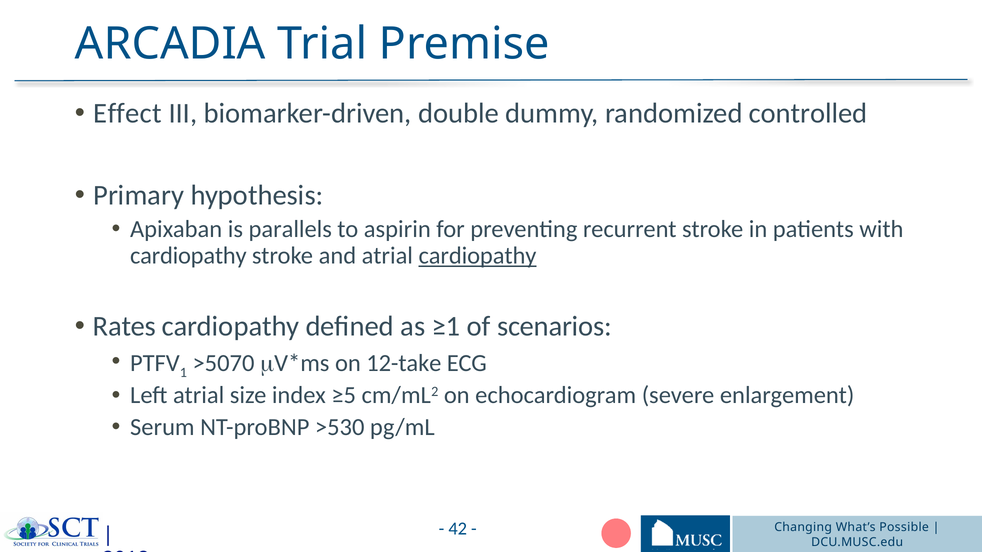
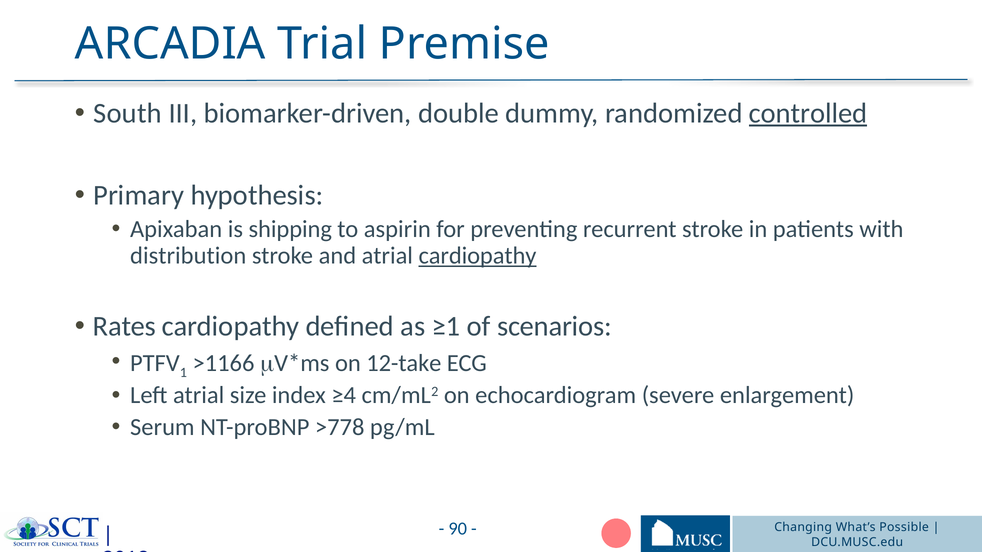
Effect: Effect -> South (128, 113)
controlled underline: none -> present (808, 113)
parallels: parallels -> shipping (290, 230)
cardiopathy: cardiopathy -> distribution (188, 256)
>5070: >5070 -> >1166 (223, 363)
≥5: ≥5 -> ≥4 (344, 396)
>530: >530 -> >778 (340, 427)
42: 42 -> 90 (458, 529)
